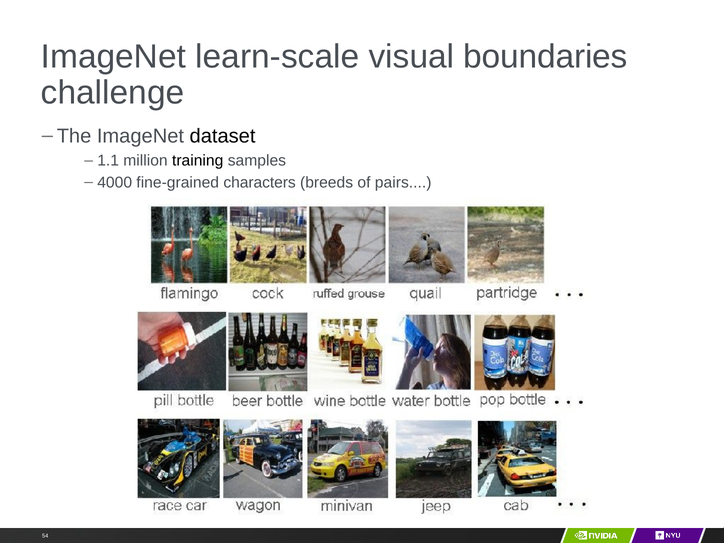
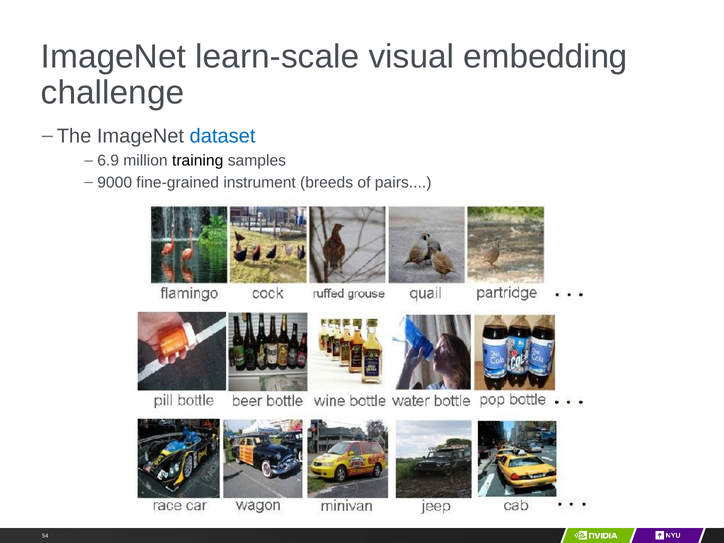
boundaries: boundaries -> embedding (546, 56)
dataset colour: black -> blue (223, 136)
1.1: 1.1 -> 6.9 (108, 160)
4000: 4000 -> 9000 (115, 182)
characters: characters -> instrument (260, 182)
